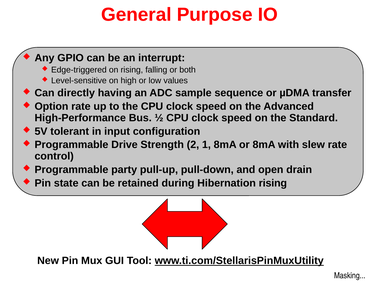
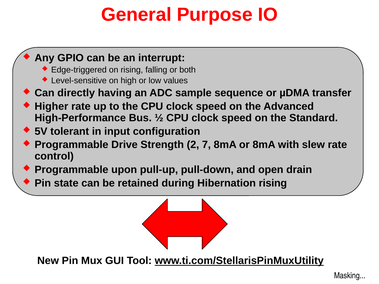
Option: Option -> Higher (51, 107)
1: 1 -> 7 (206, 145)
party: party -> upon (124, 170)
